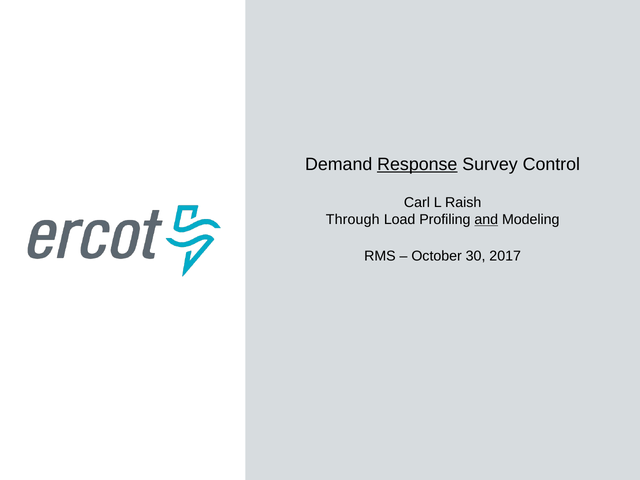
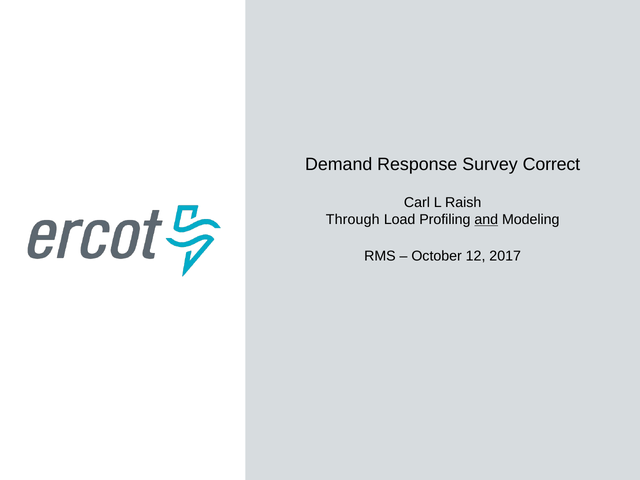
Response underline: present -> none (417, 164)
Control: Control -> Correct (551, 164)
30: 30 -> 12 (476, 256)
